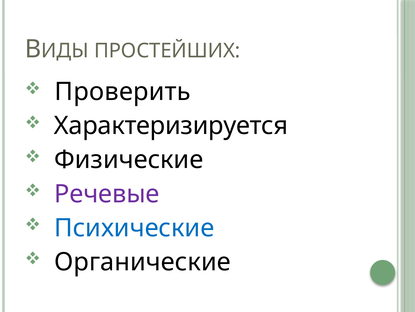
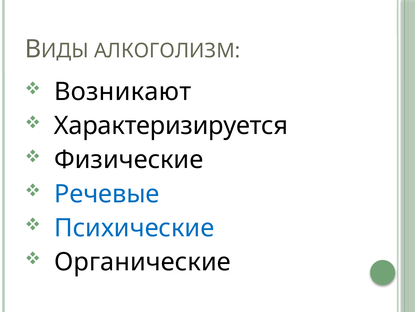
ПРОСТЕЙШИХ: ПРОСТЕЙШИХ -> АЛКОГОЛИЗМ (167, 51)
Проверить: Проверить -> Возникают (123, 92)
Речевые colour: purple -> blue (107, 193)
